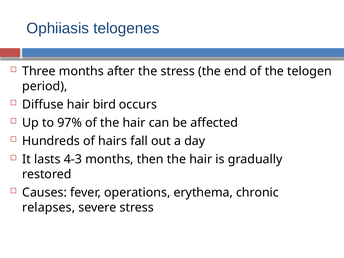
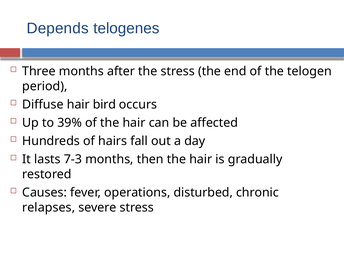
Ophiiasis: Ophiiasis -> Depends (58, 28)
97%: 97% -> 39% (70, 123)
4-3: 4-3 -> 7-3 (73, 159)
erythema: erythema -> disturbed (203, 193)
